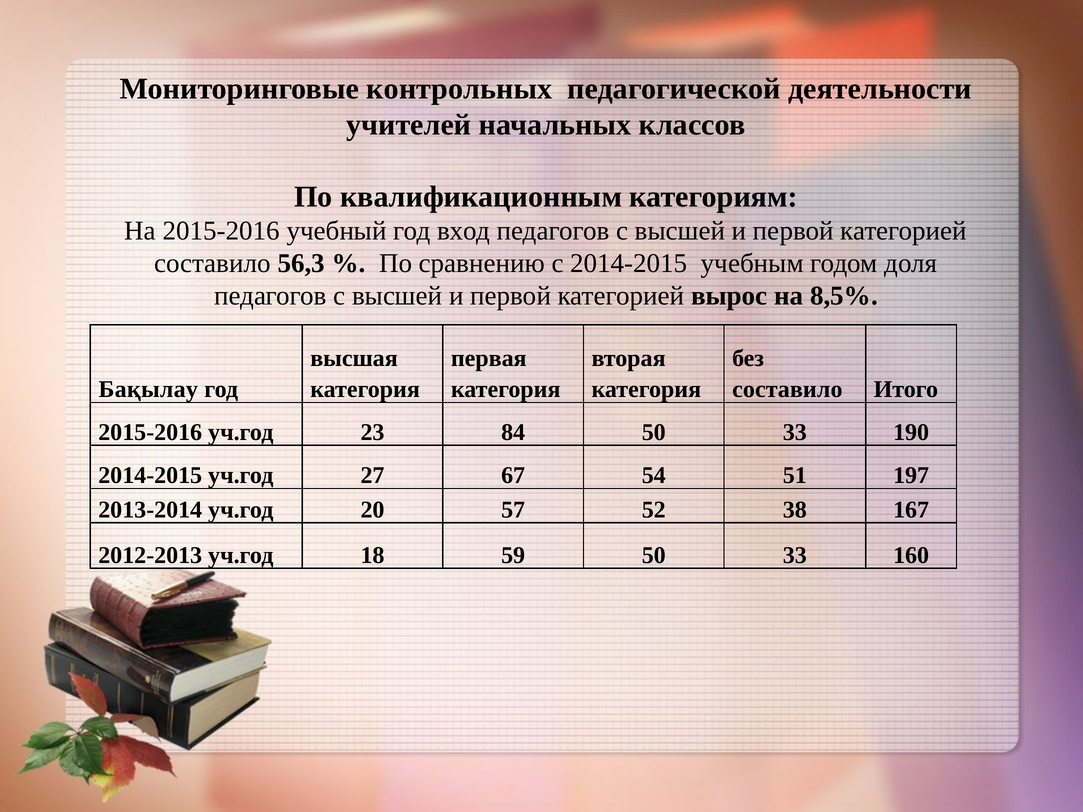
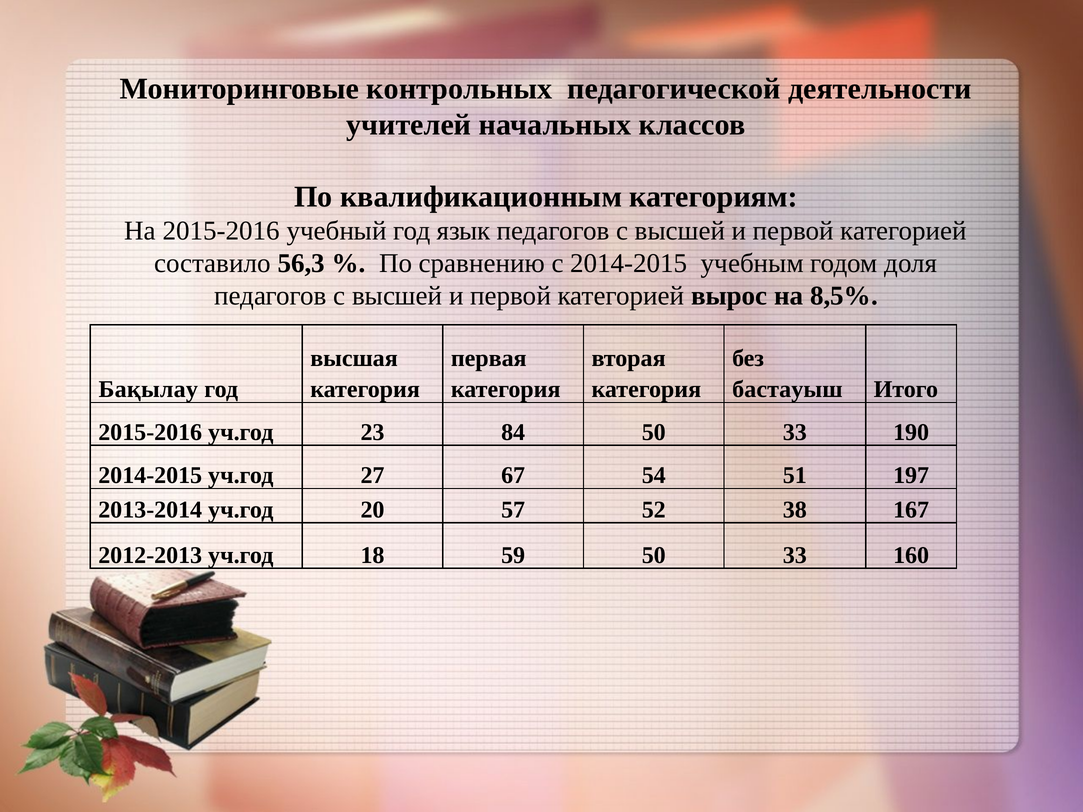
вход: вход -> язык (464, 231)
составило: составило -> бастауыш (787, 389)
